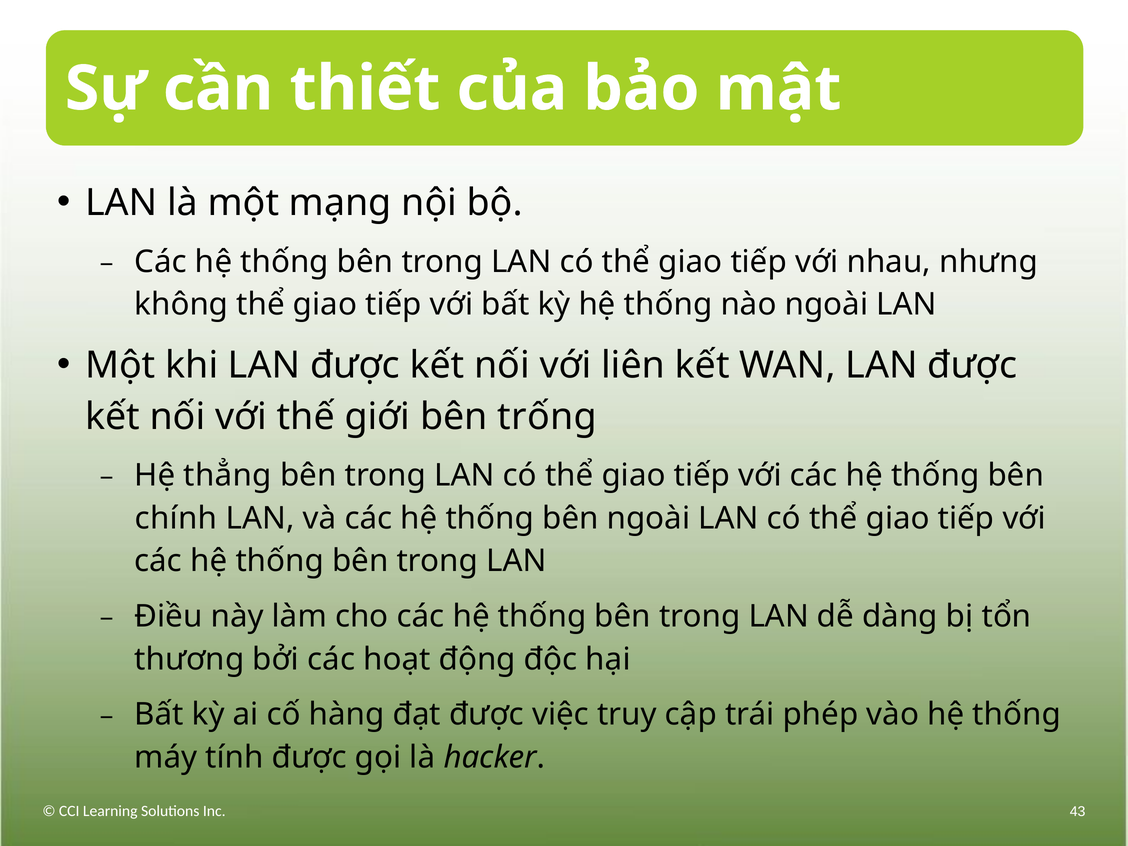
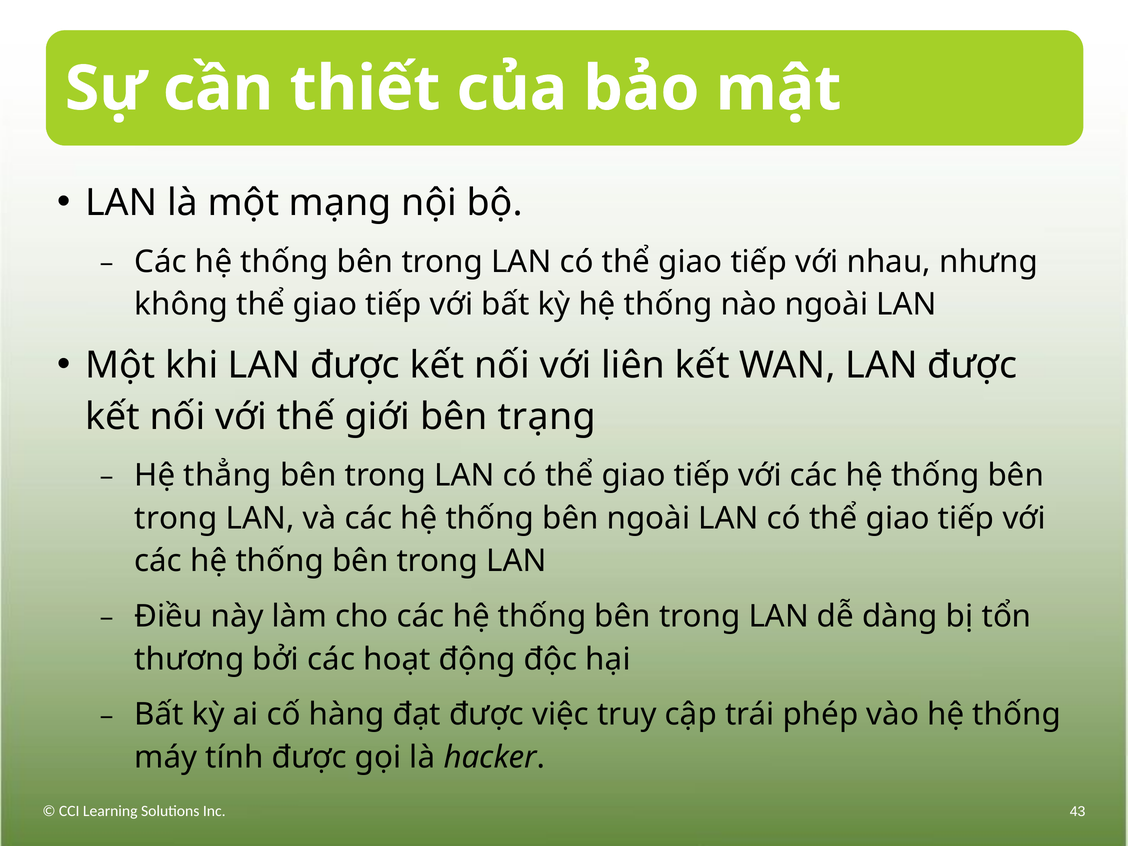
trống: trống -> trạng (547, 417)
chính: chính -> trong (176, 518)
